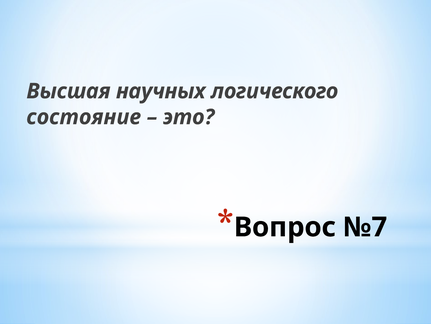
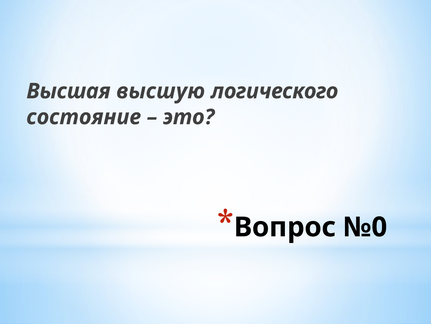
научных: научных -> высшую (161, 91)
№7: №7 -> №0 (365, 227)
